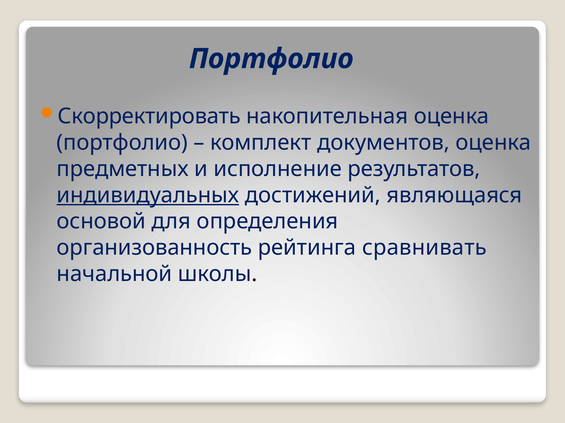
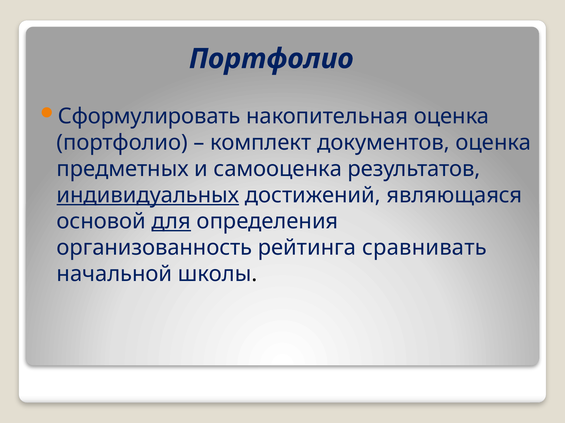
Скорректировать: Скорректировать -> Сформулировать (149, 117)
исполнение: исполнение -> самооценка (278, 169)
для underline: none -> present (171, 222)
